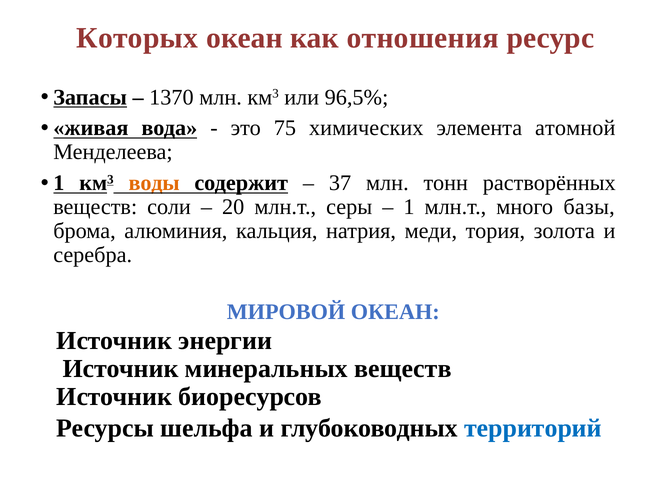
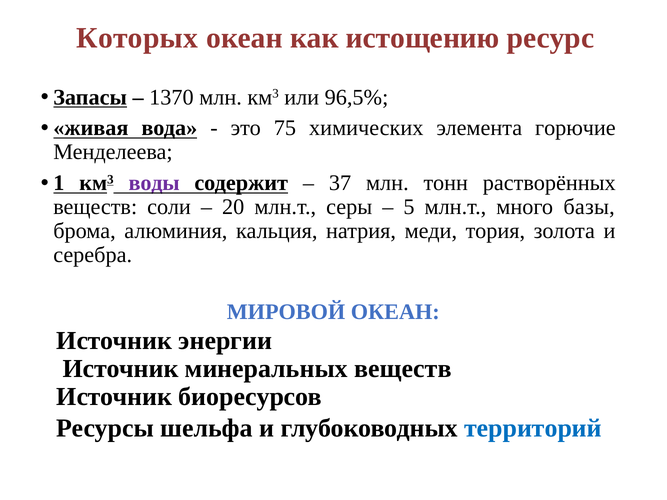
отношения: отношения -> истощению (423, 38)
атомной: атомной -> горючие (575, 128)
воды colour: orange -> purple (154, 183)
1: 1 -> 5 (409, 207)
